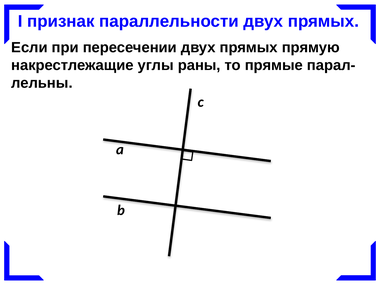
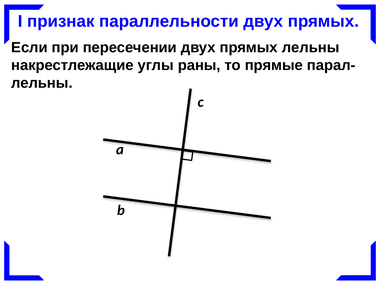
прямых прямую: прямую -> лельны (311, 48)
